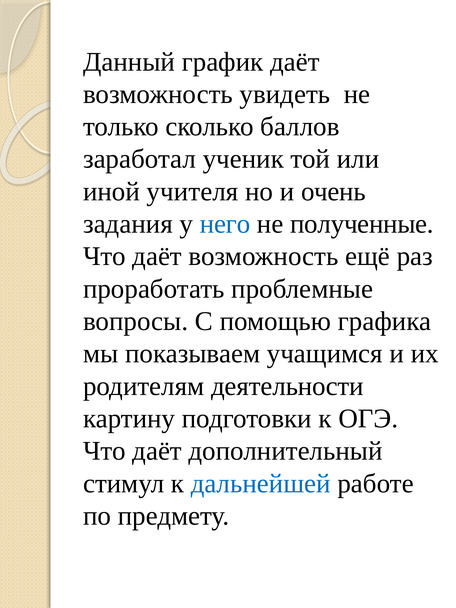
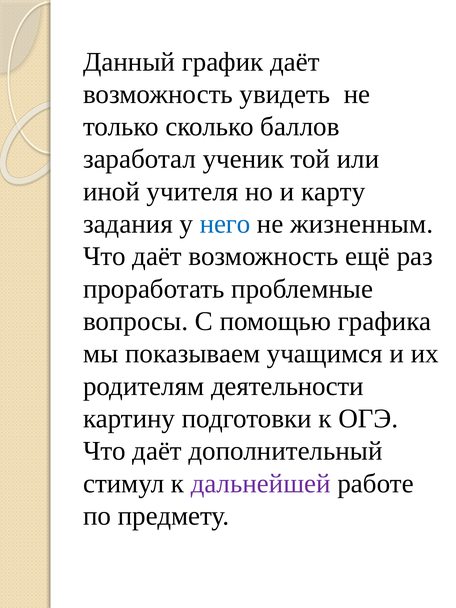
очень: очень -> карту (333, 192)
полученные: полученные -> жизненным (362, 224)
дальнейшей colour: blue -> purple (261, 483)
